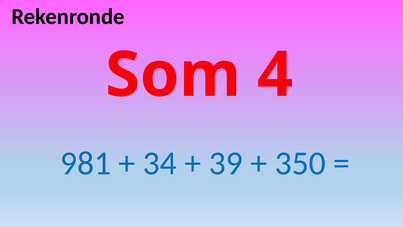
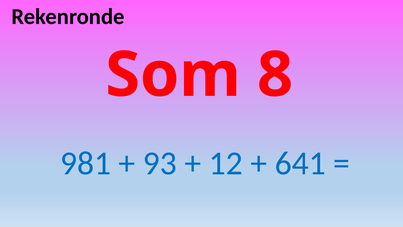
4: 4 -> 8 (275, 75)
34: 34 -> 93 (160, 163)
39: 39 -> 12 (226, 163)
350: 350 -> 641 (300, 163)
